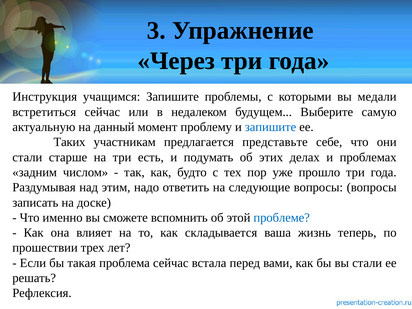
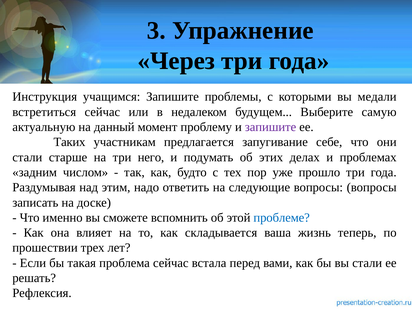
запишите colour: blue -> purple (271, 127)
представьте: представьте -> запугивание (275, 142)
есть: есть -> него (151, 157)
